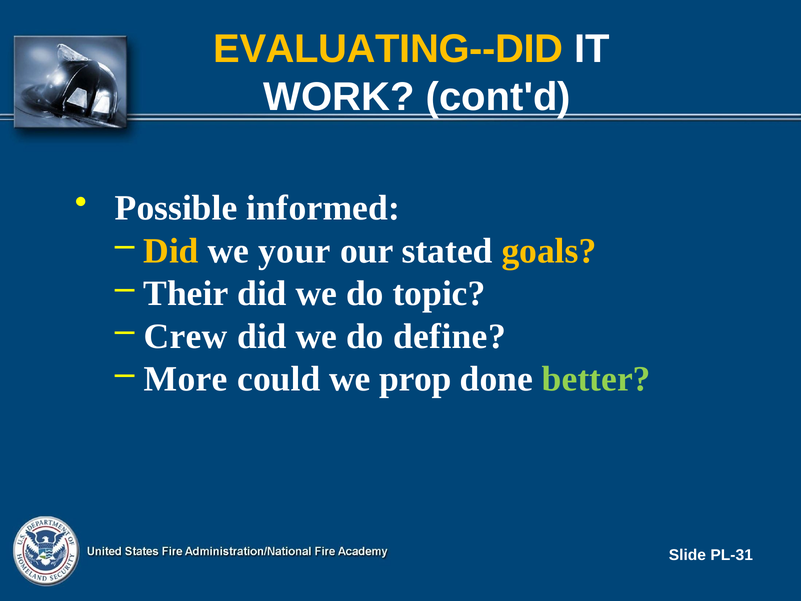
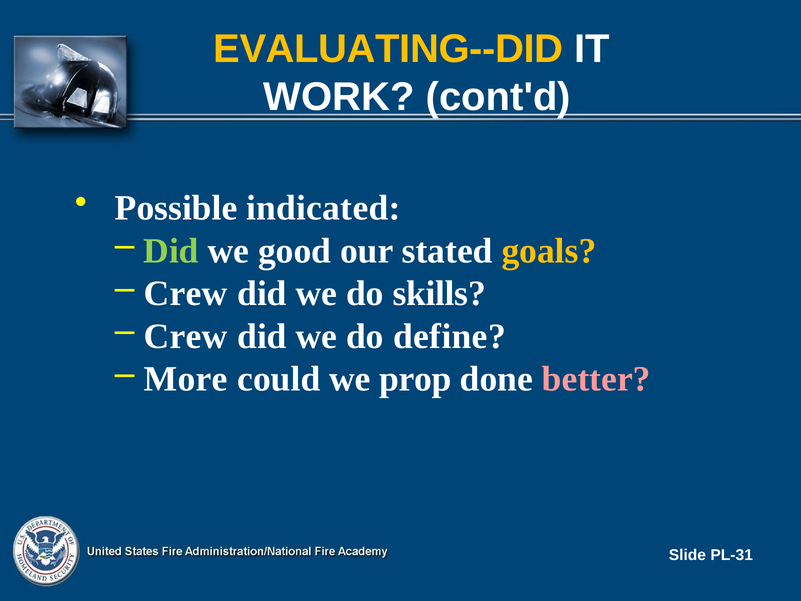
informed: informed -> indicated (323, 208)
Did colour: yellow -> light green (171, 251)
your: your -> good (295, 251)
Their: Their -> Crew (186, 294)
topic: topic -> skills (439, 294)
better colour: light green -> pink (596, 379)
